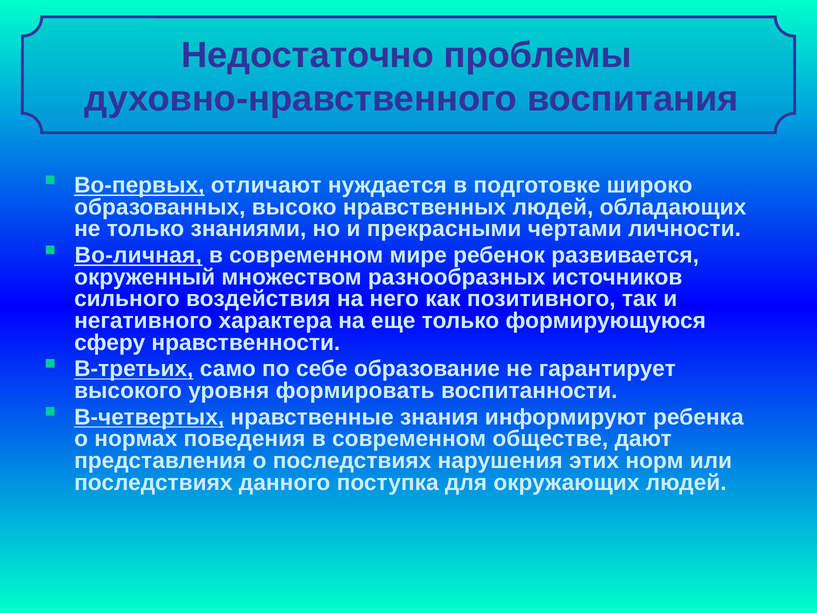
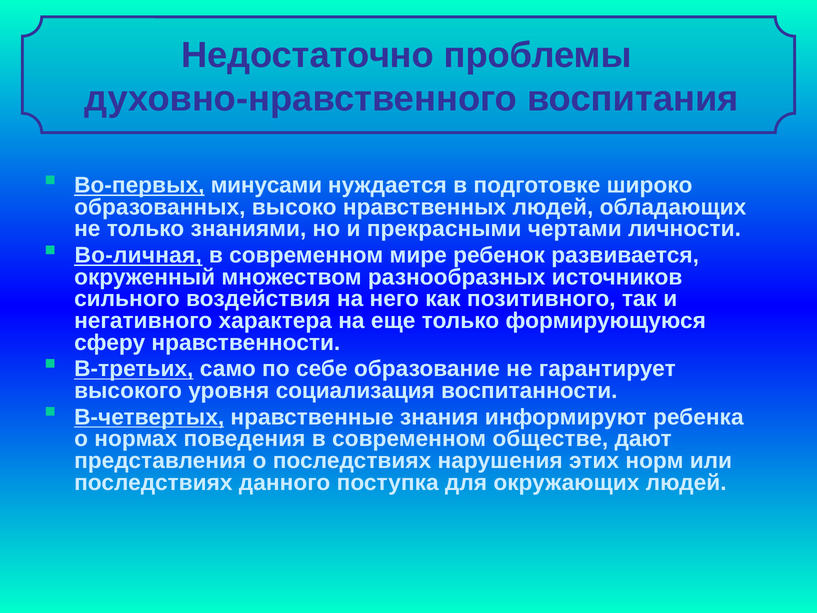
отличают: отличают -> минусами (266, 185)
формировать: формировать -> социализация (355, 391)
